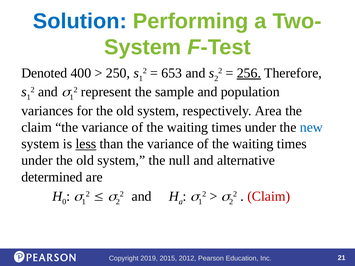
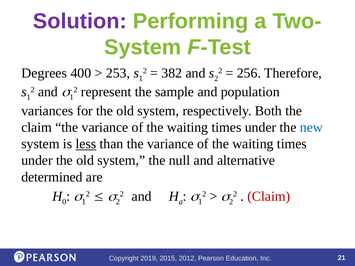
Solution colour: blue -> purple (80, 21)
Denoted: Denoted -> Degrees (44, 73)
250: 250 -> 253 (118, 73)
653: 653 -> 382 (172, 73)
256 underline: present -> none (249, 73)
Area: Area -> Both (268, 111)
